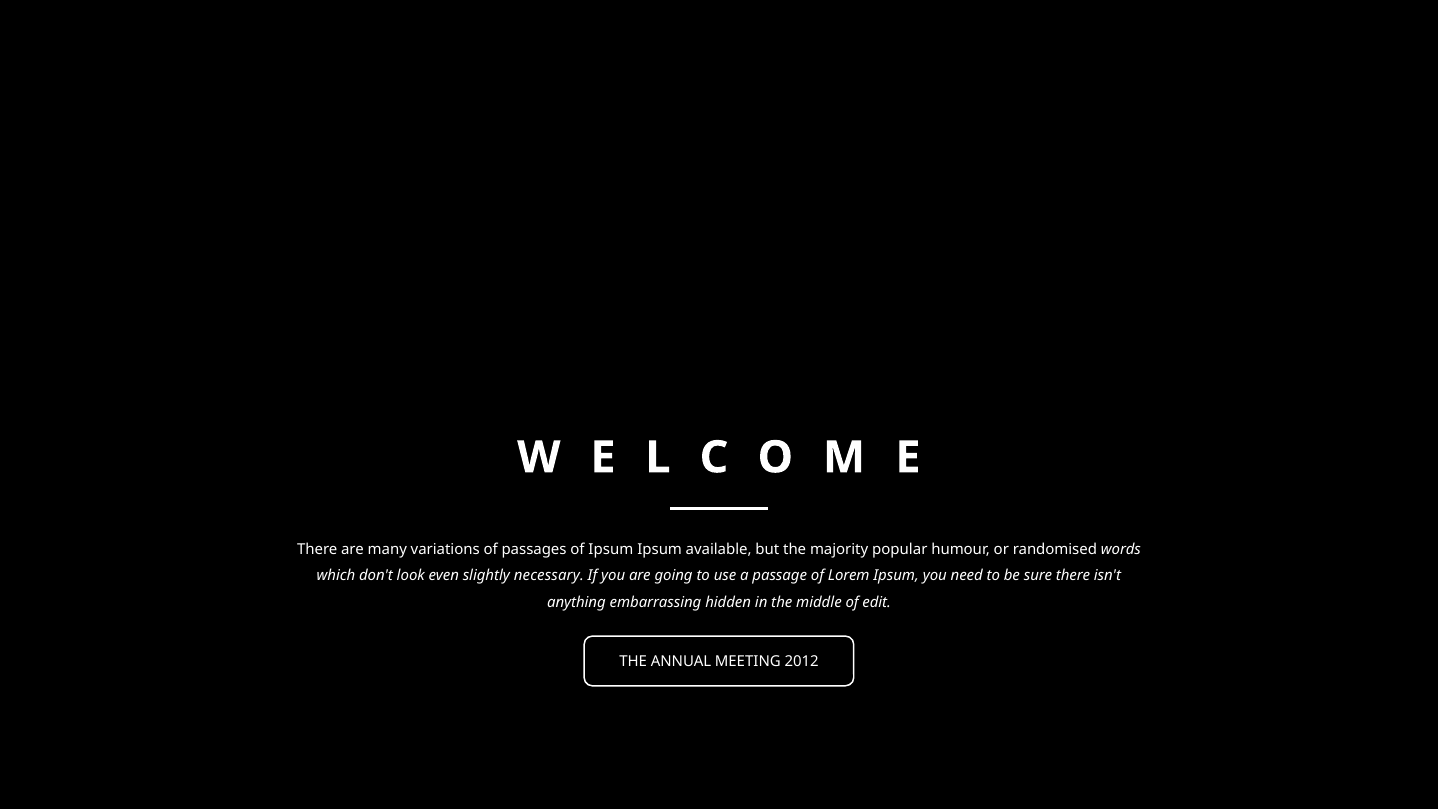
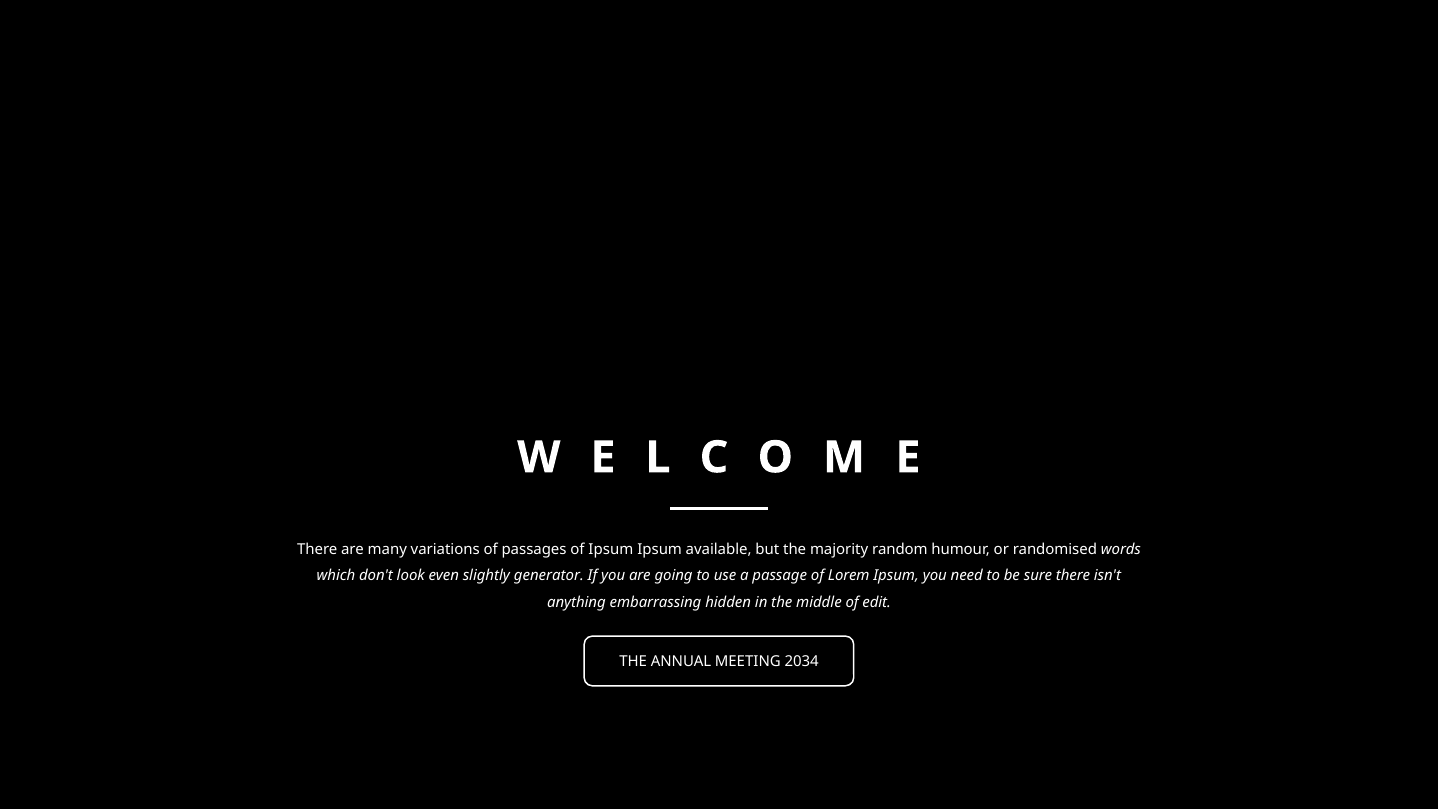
popular: popular -> random (900, 549)
necessary: necessary -> generator (549, 576)
2012: 2012 -> 2034 (802, 662)
